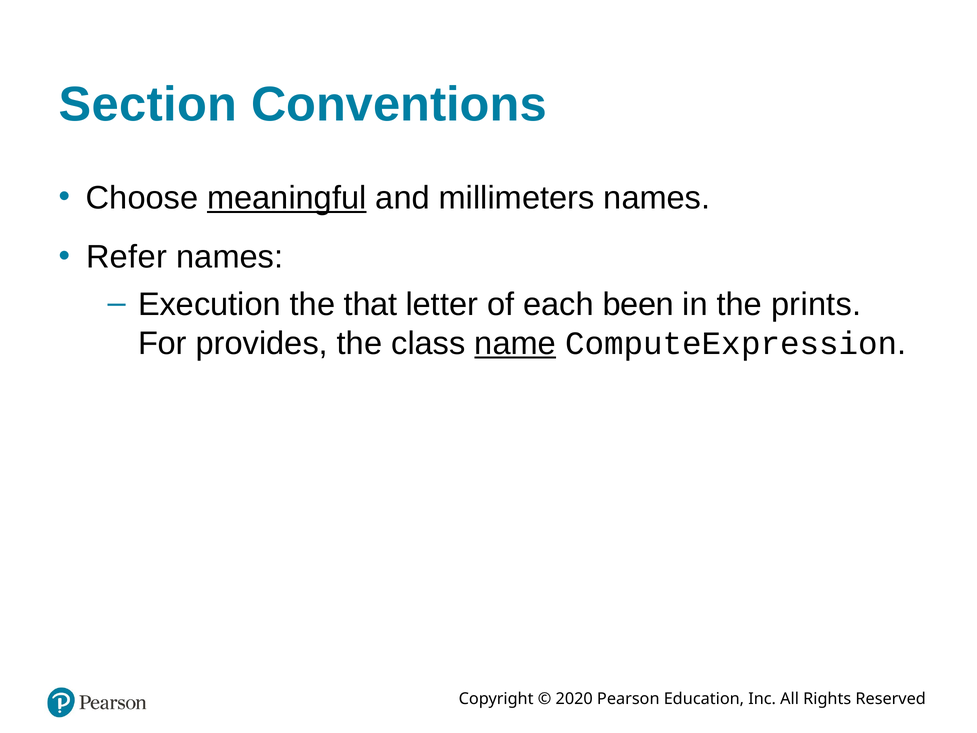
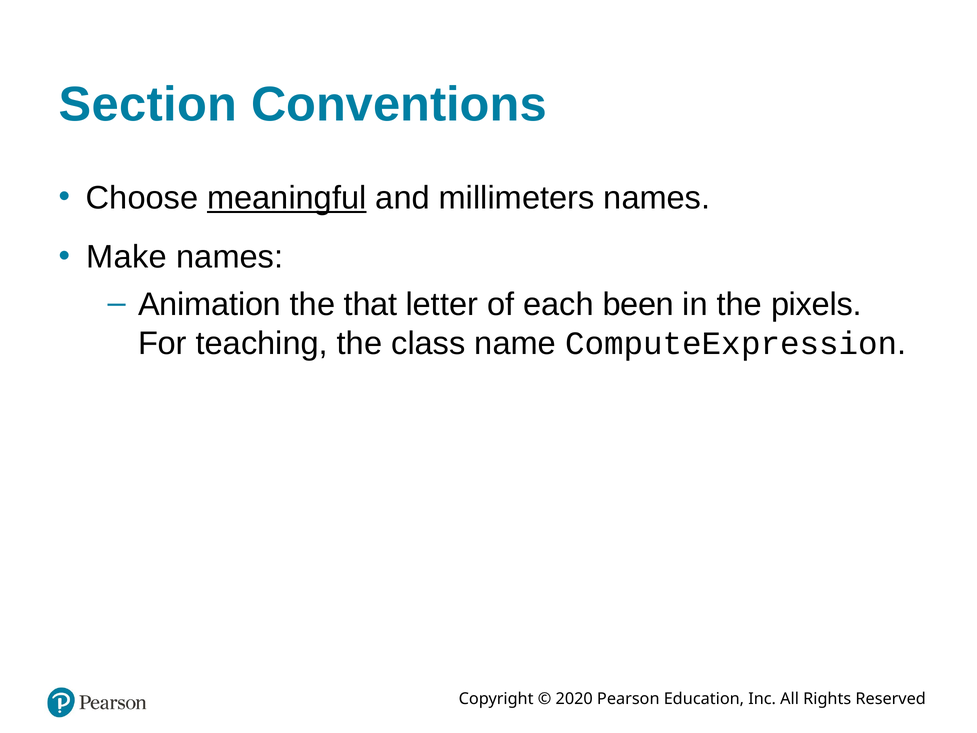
Refer: Refer -> Make (127, 257)
Execution: Execution -> Animation (210, 304)
prints: prints -> pixels (816, 304)
provides: provides -> teaching (262, 343)
name underline: present -> none (515, 343)
